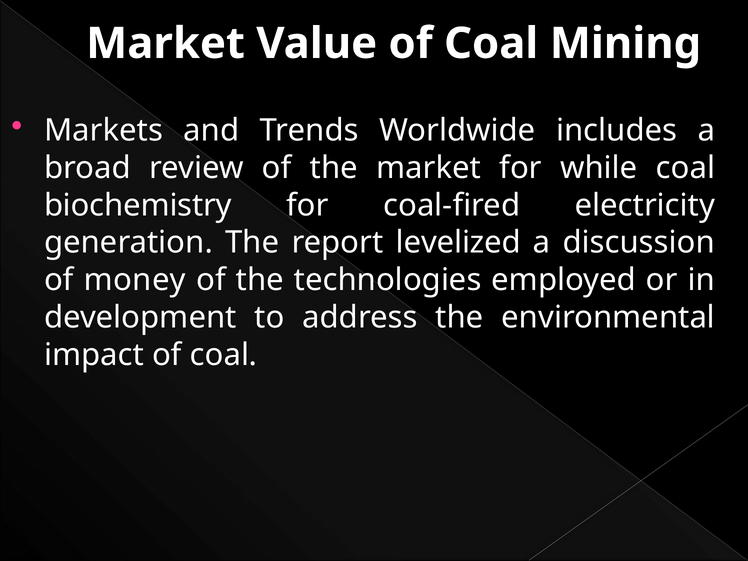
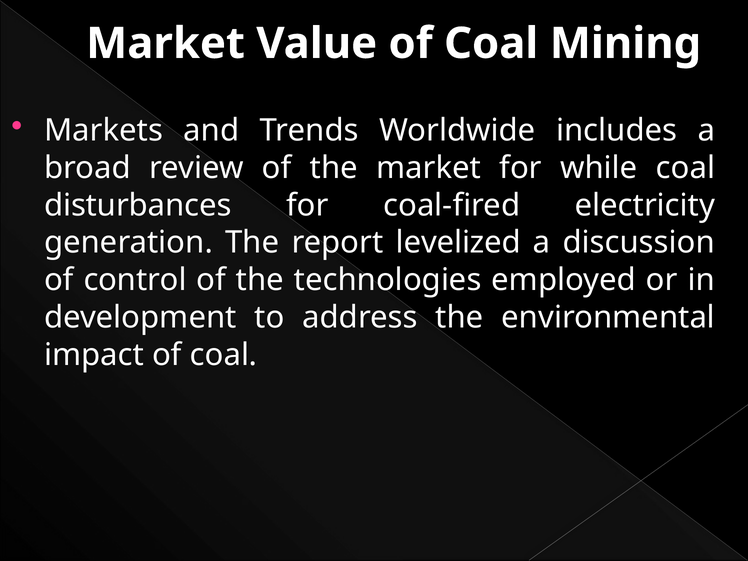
biochemistry: biochemistry -> disturbances (138, 205)
money: money -> control (135, 280)
